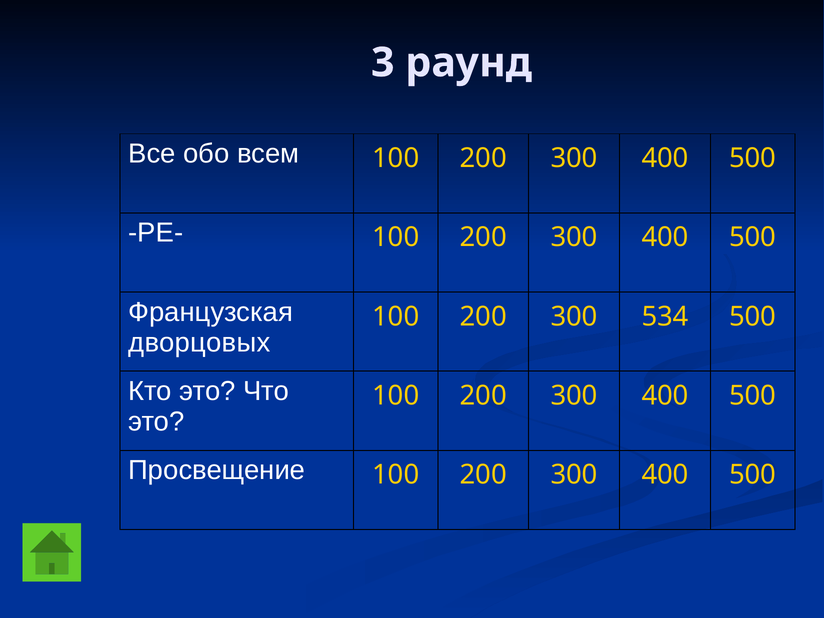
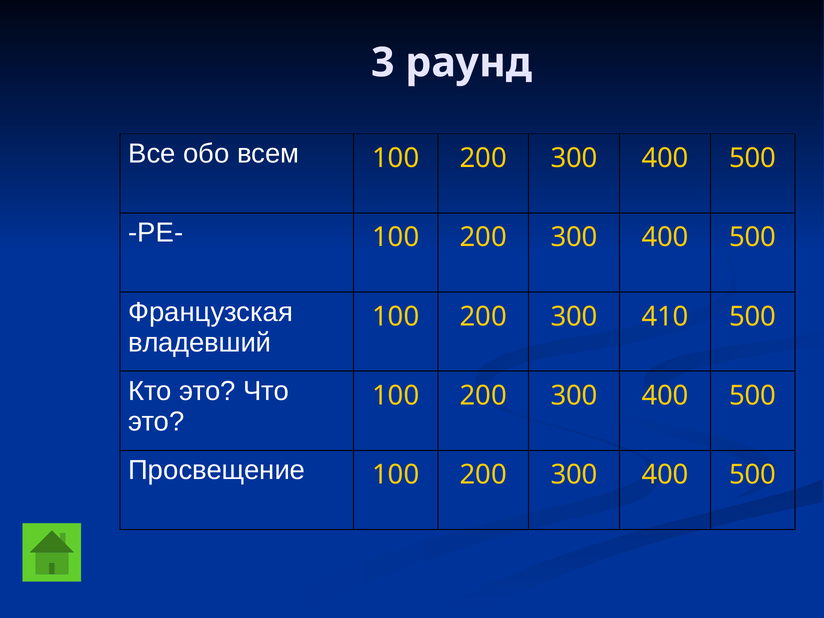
534: 534 -> 410 (665, 317)
дворцовых: дворцовых -> владевший (200, 343)
